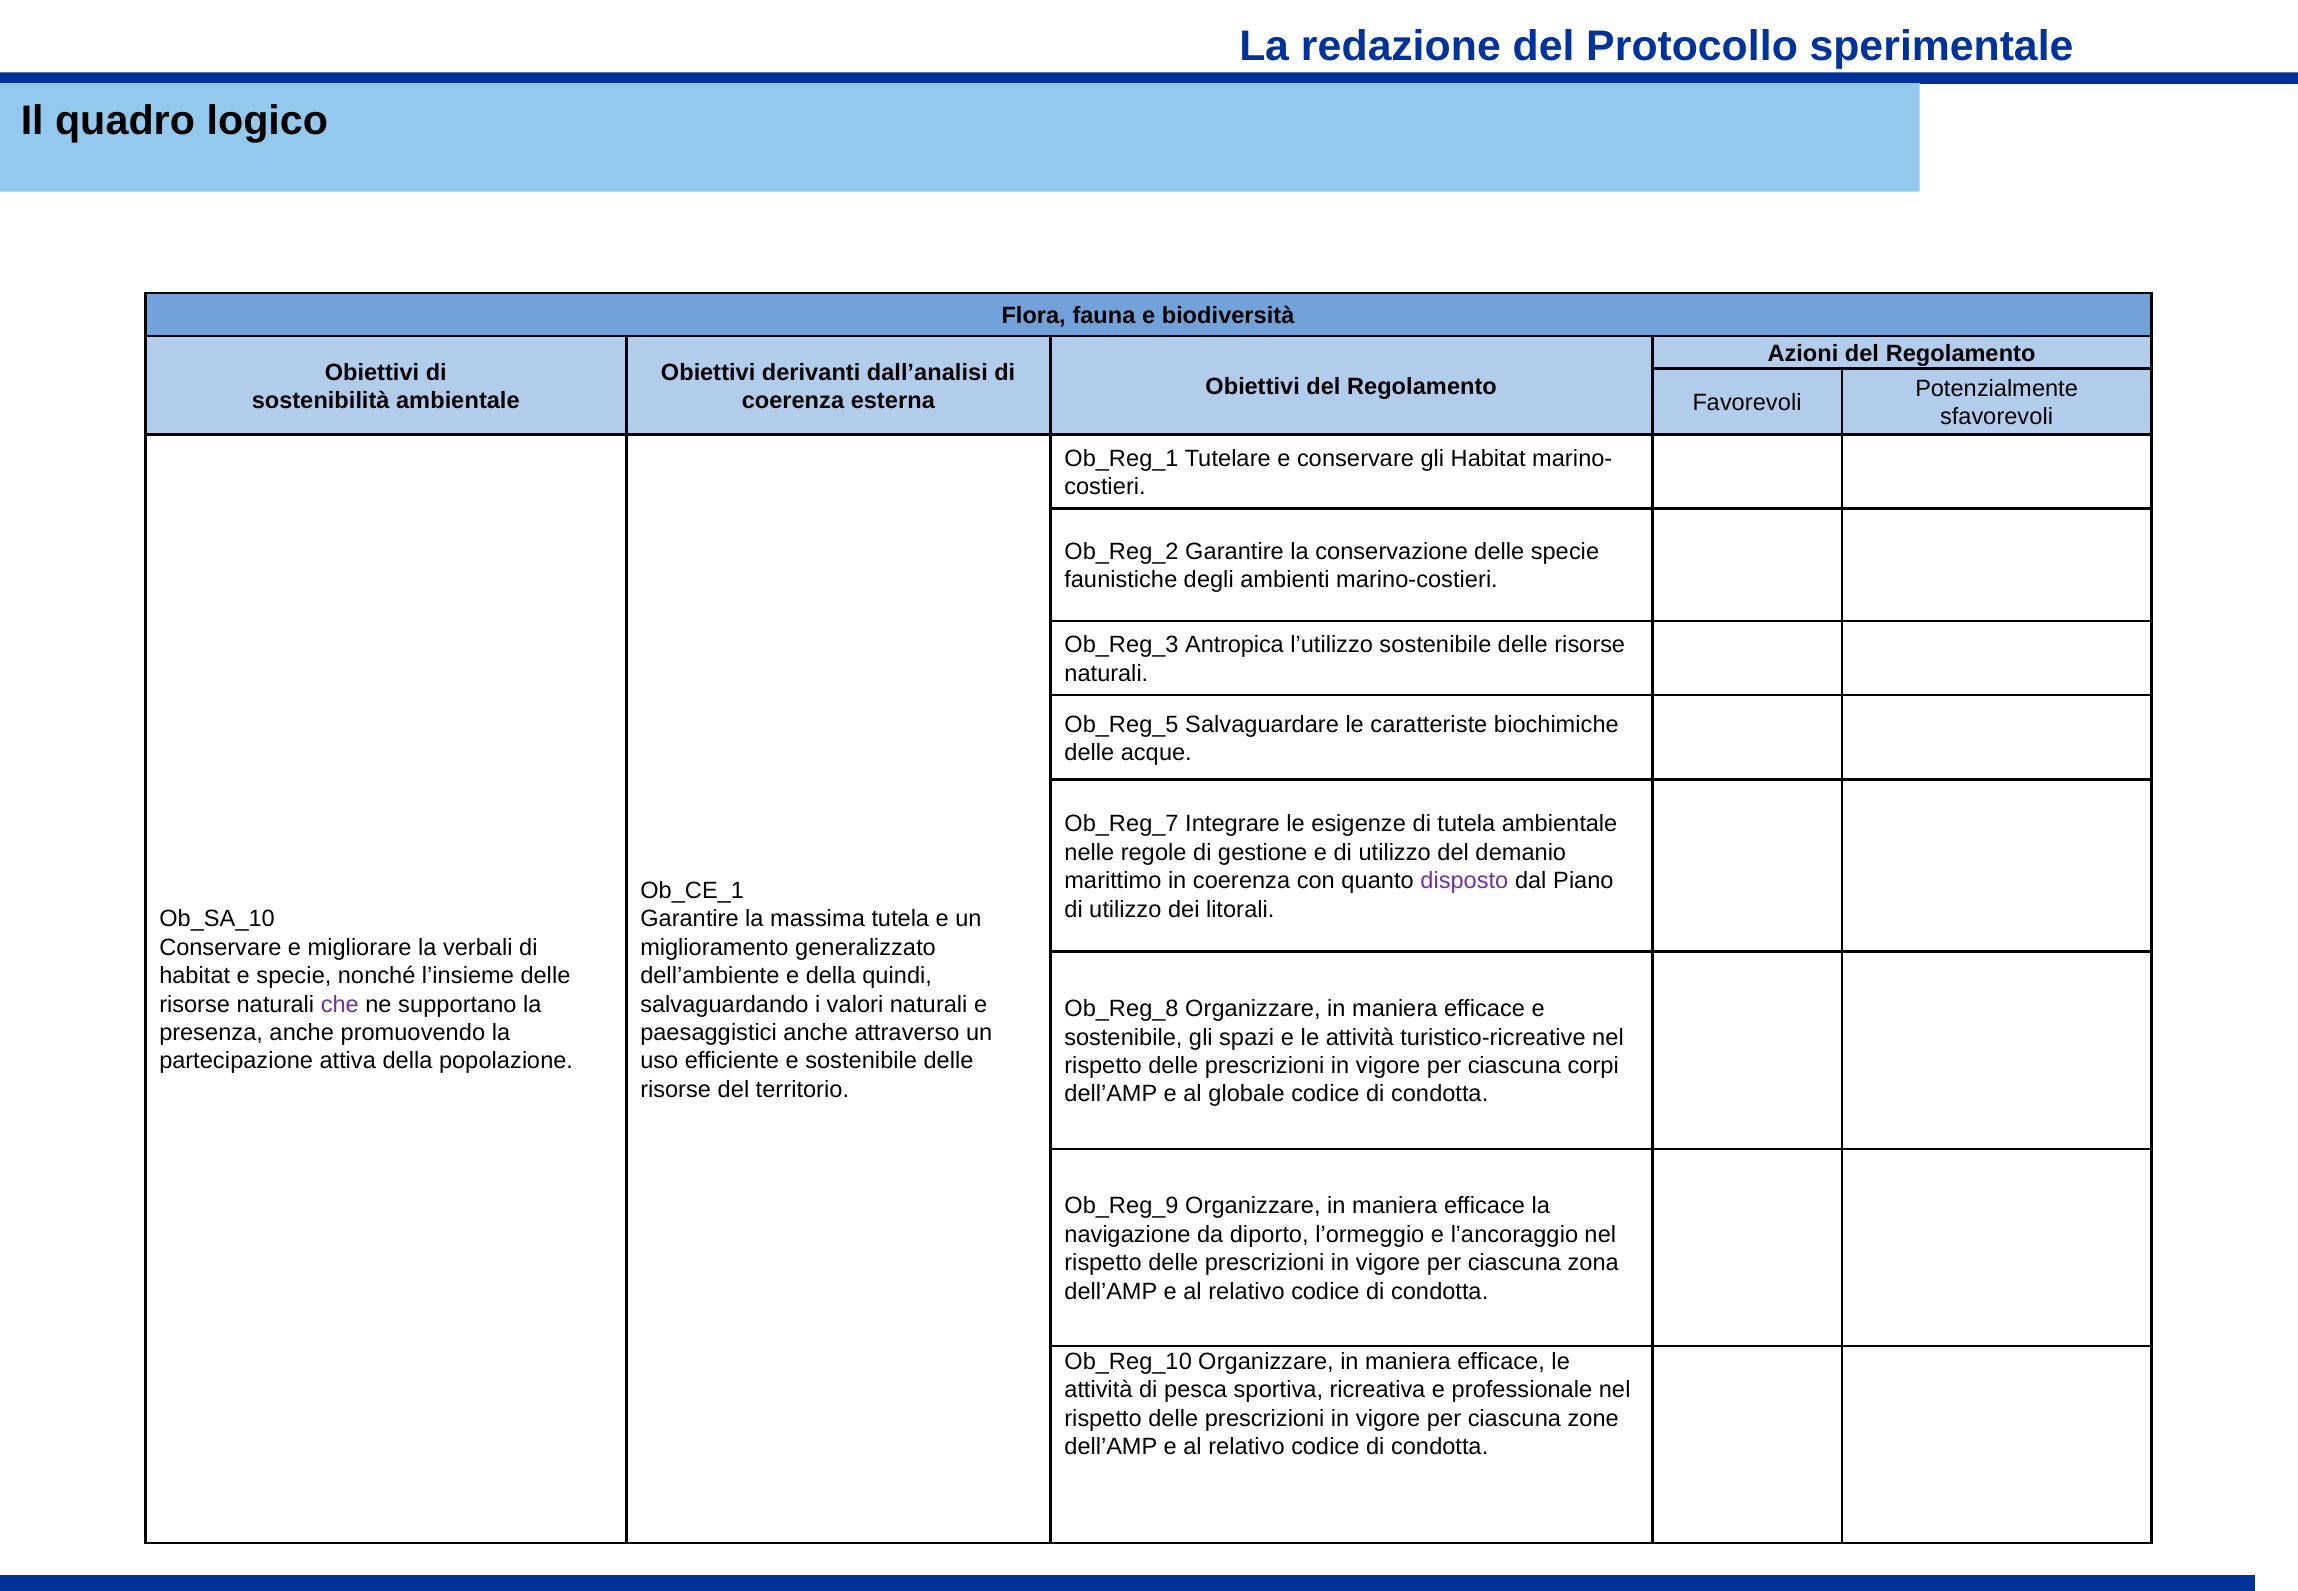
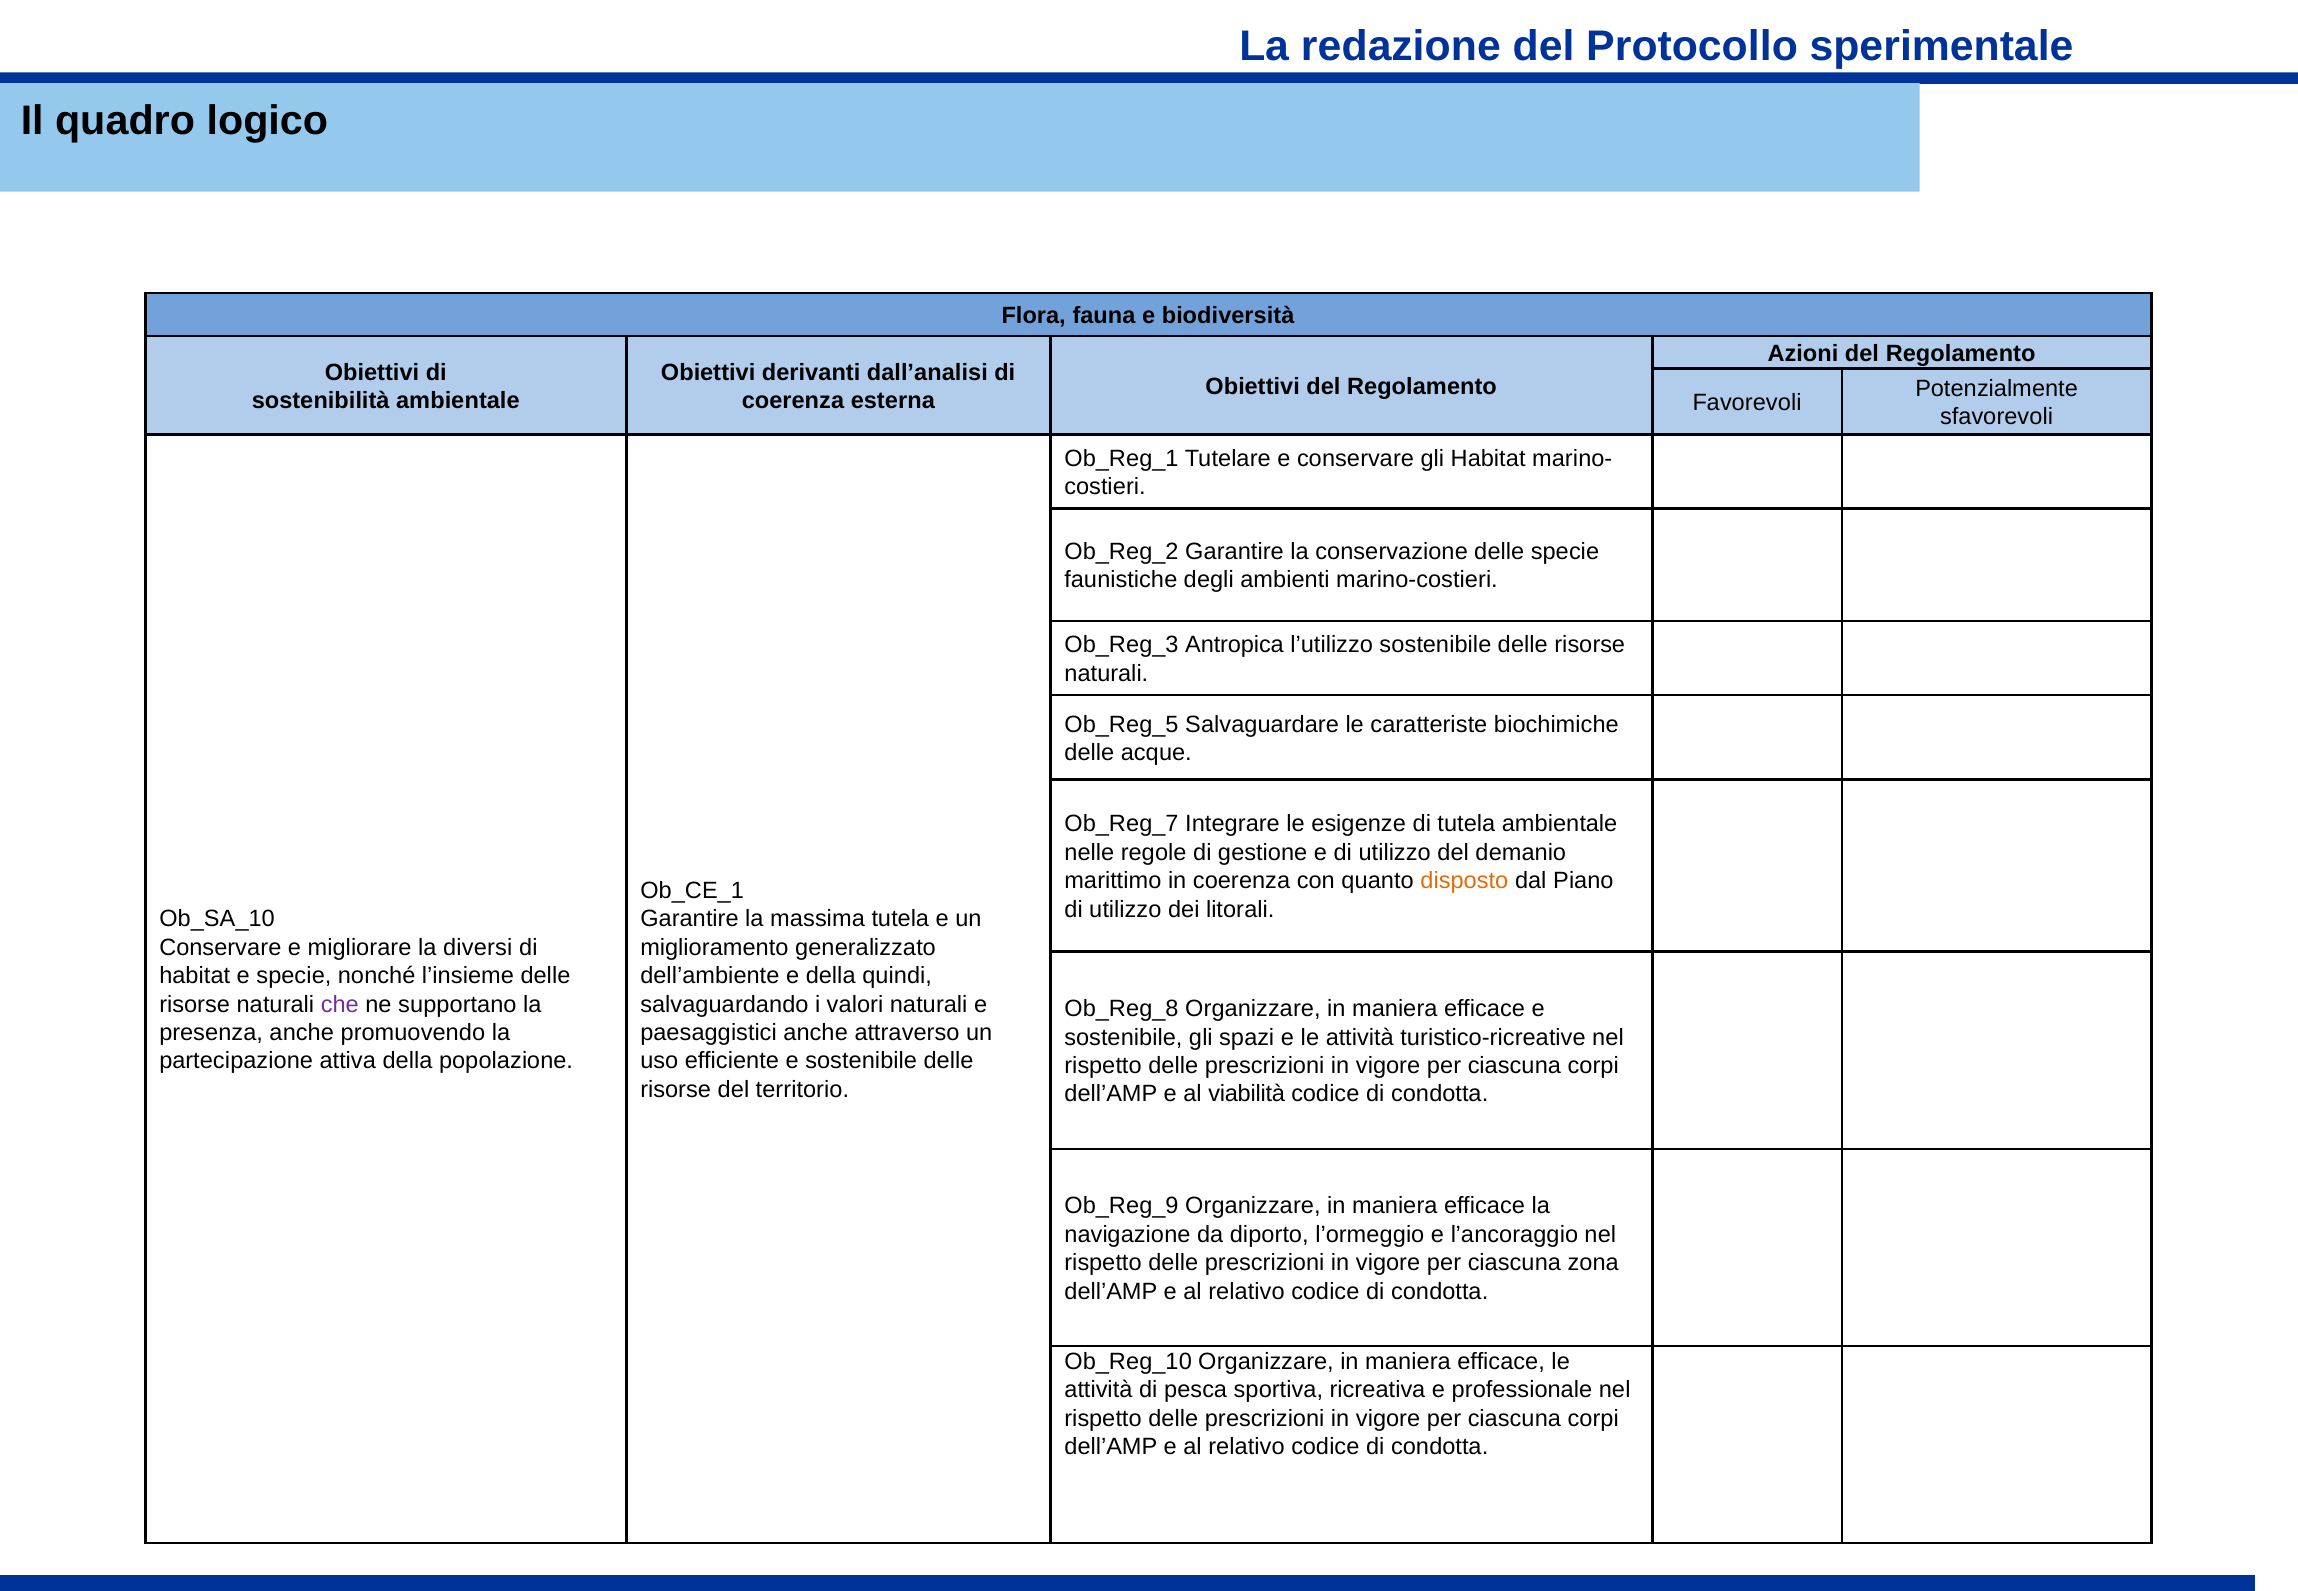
disposto colour: purple -> orange (1464, 881)
verbali: verbali -> diversi (478, 948)
globale: globale -> viabilità (1247, 1094)
zone: zone -> corpi (1593, 1418)
